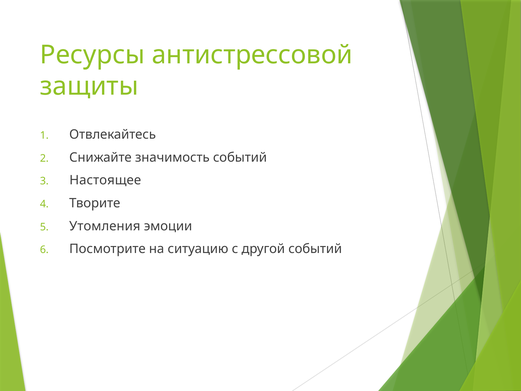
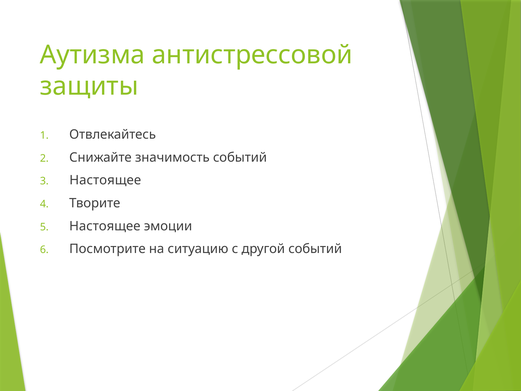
Ресурсы: Ресурсы -> Аутизма (93, 55)
Утомления: Утомления -> Настоящее (105, 226)
